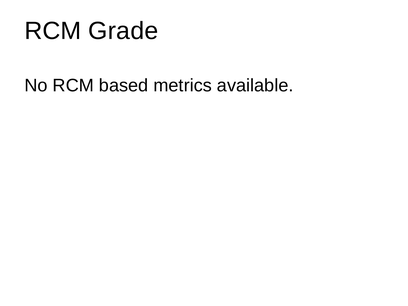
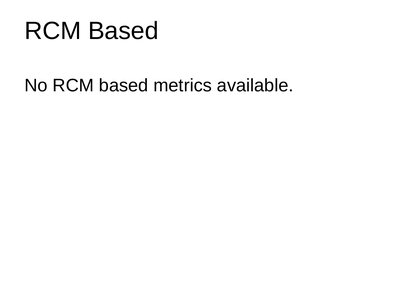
Grade: Grade -> Based (123, 31)
